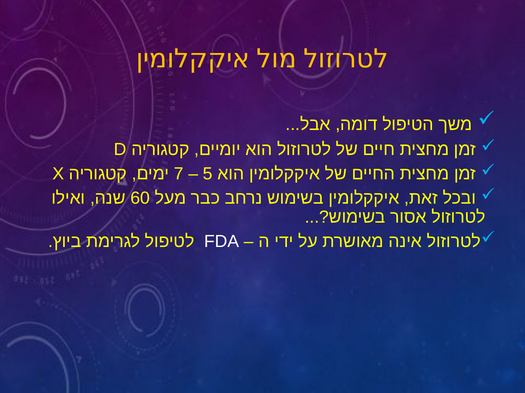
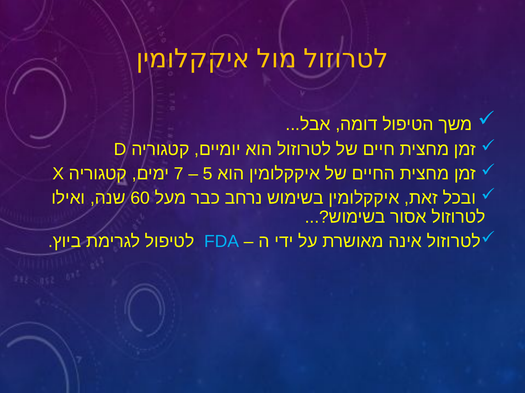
FDA colour: white -> light blue (222, 242)
